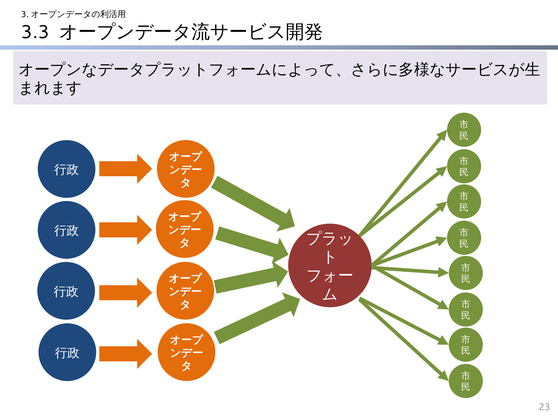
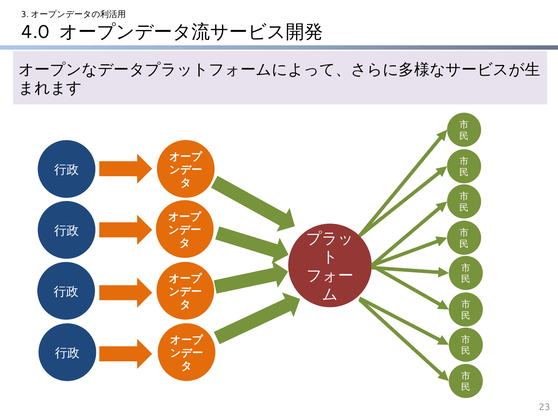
3.3: 3.3 -> 4.0 (35, 32)
